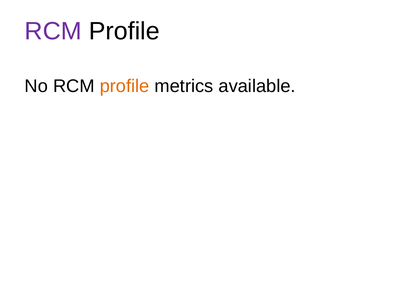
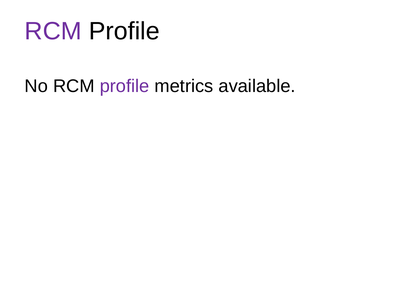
profile colour: orange -> purple (125, 86)
